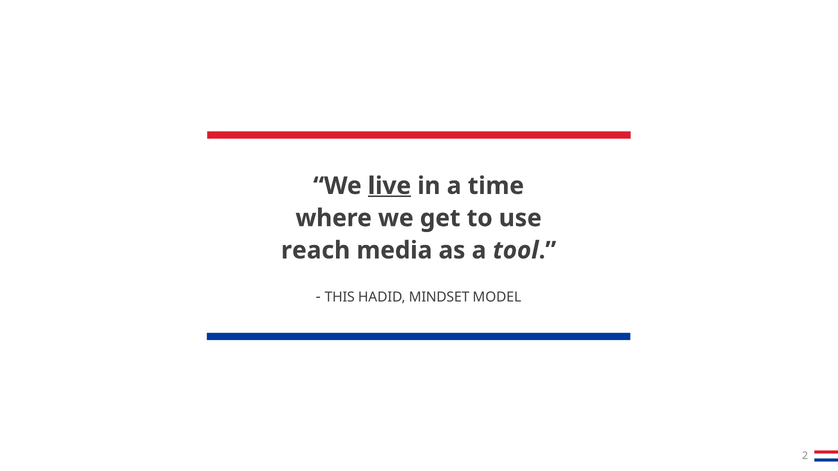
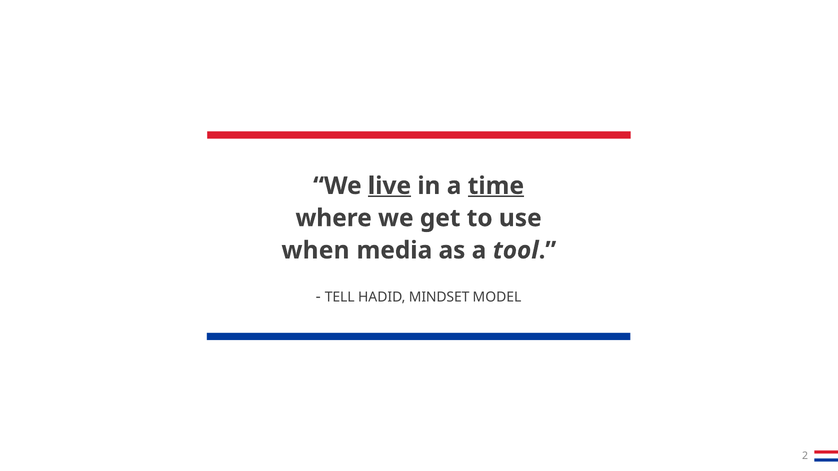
time underline: none -> present (496, 186)
reach: reach -> when (315, 251)
THIS: THIS -> TELL (340, 297)
